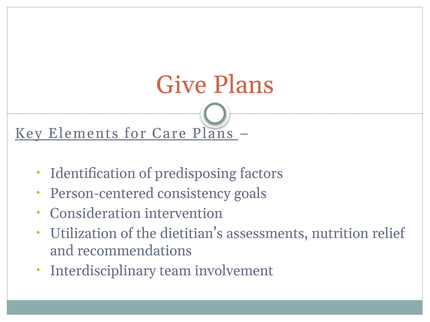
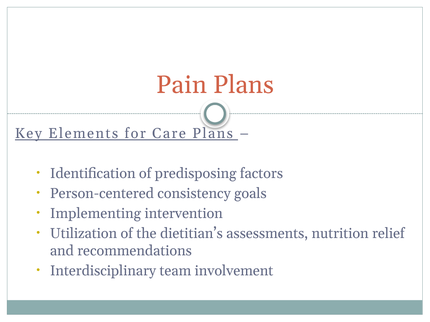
Give: Give -> Pain (181, 85)
Consideration: Consideration -> Implementing (95, 214)
